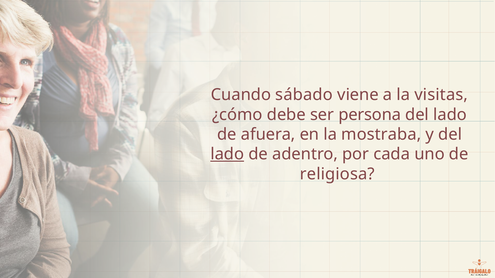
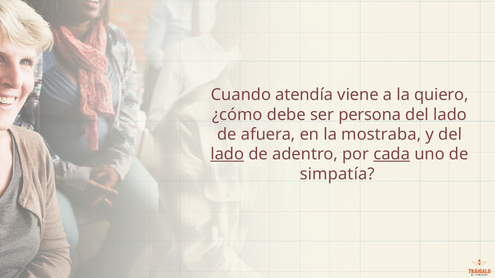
sábado: sábado -> atendía (304, 95)
visitas: visitas -> quiero (441, 95)
cada underline: none -> present (392, 154)
religiosa: religiosa -> simpatía (337, 174)
